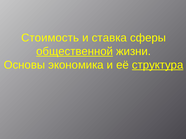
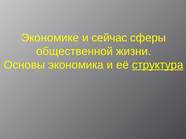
Стоимость: Стоимость -> Экономике (50, 38)
ставка: ставка -> сейчас (109, 38)
общественной underline: present -> none (75, 52)
